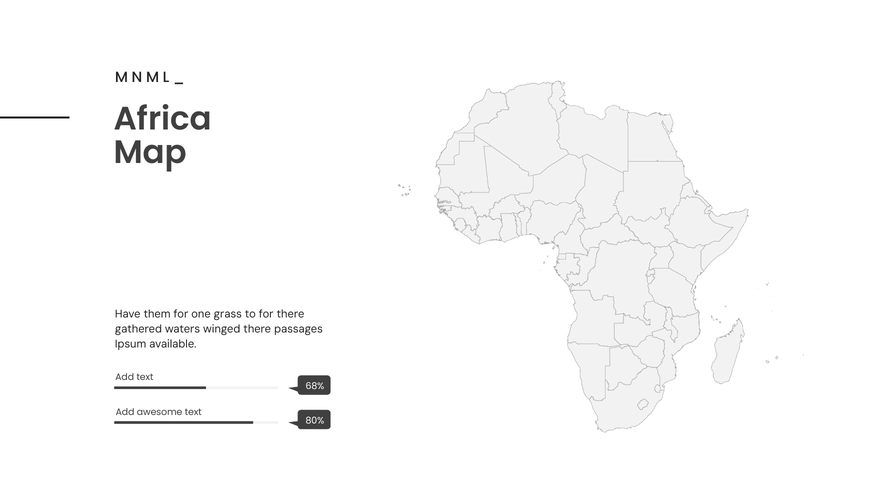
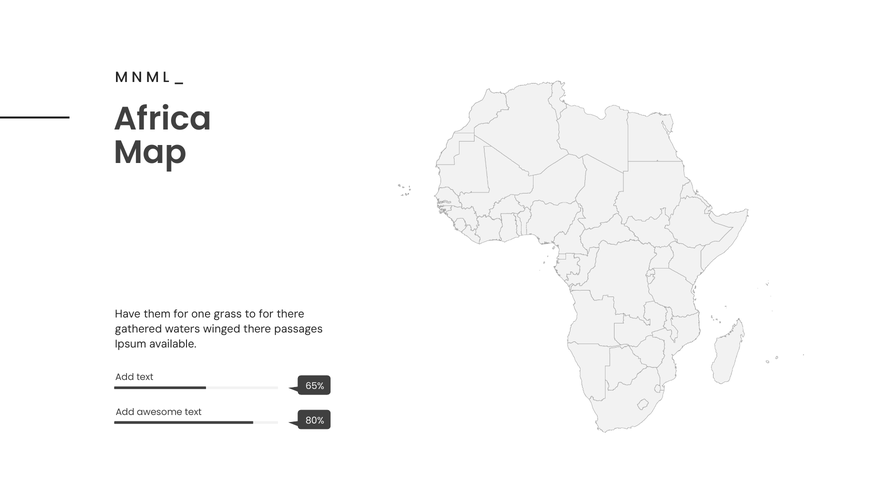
68%: 68% -> 65% (315, 386)
